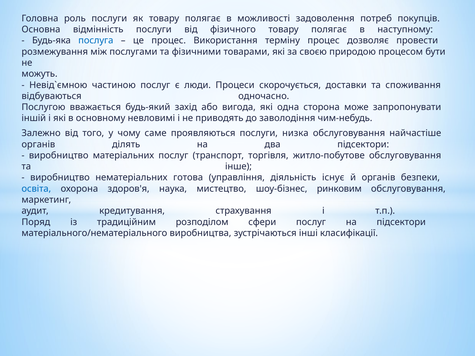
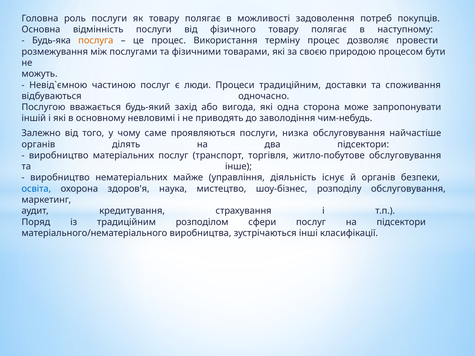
послуга colour: blue -> orange (96, 41)
Процеси скорочується: скорочується -> традиційним (290, 85)
готова: готова -> майже (188, 178)
ринковим: ринковим -> розподілу (339, 189)
